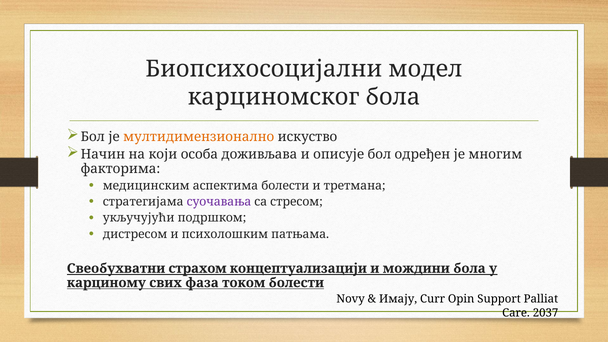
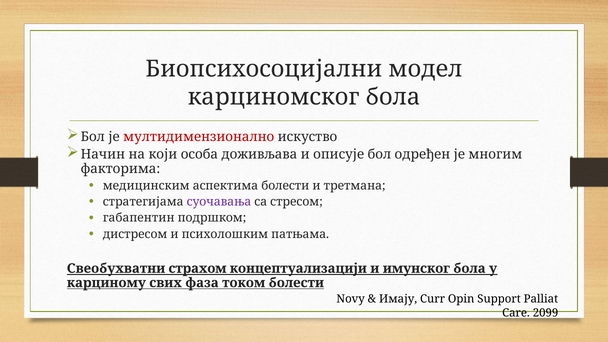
мултидимензионално colour: orange -> red (199, 137)
укључујући: укључујући -> габапентин (139, 218)
мождини: мождини -> имунског (416, 268)
2037: 2037 -> 2099 (546, 313)
